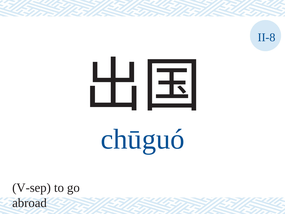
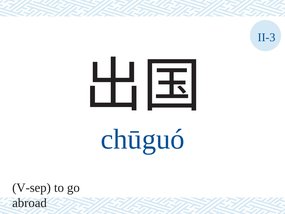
II-8: II-8 -> II-3 (267, 37)
